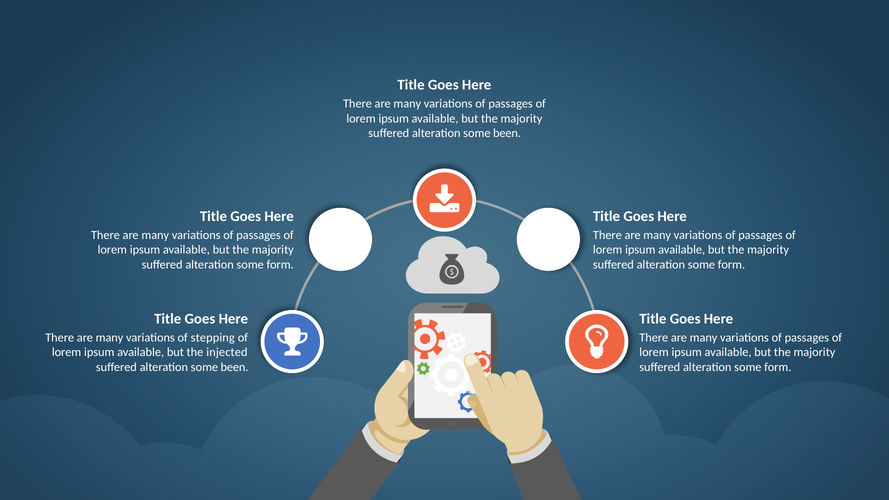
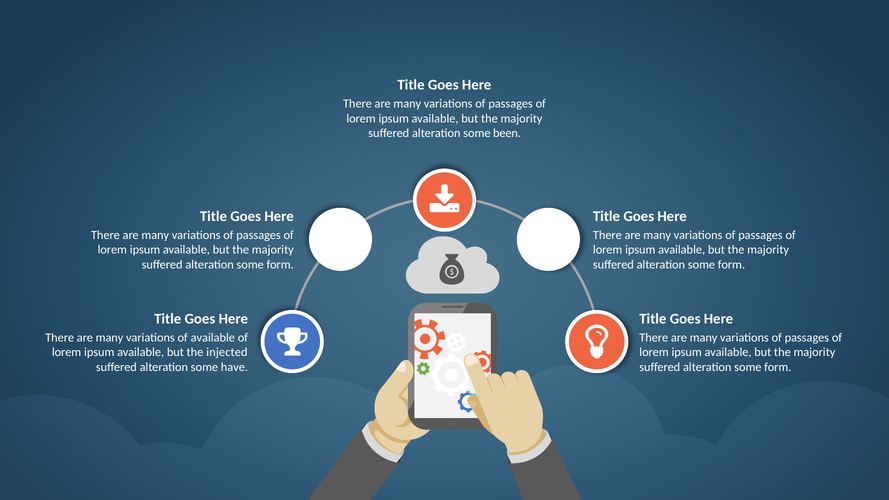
of stepping: stepping -> available (213, 338)
been: been -> have (234, 367)
